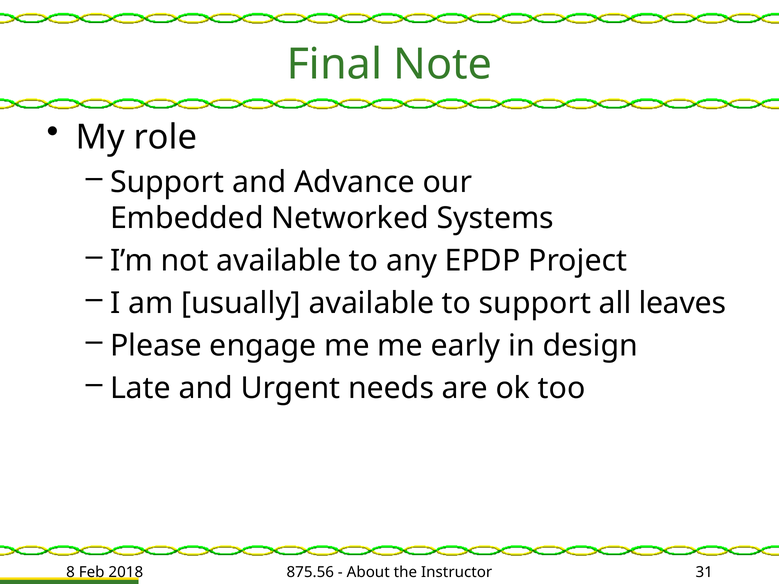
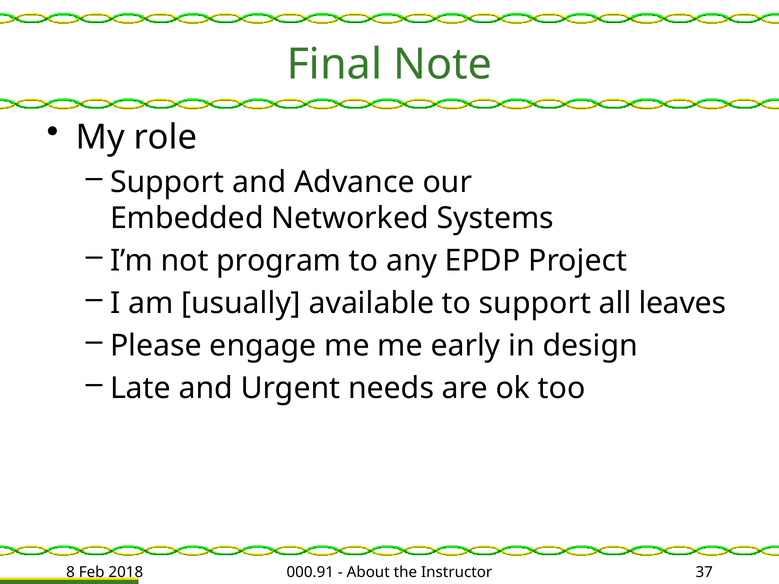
not available: available -> program (279, 261)
875.56: 875.56 -> 000.91 (310, 572)
31: 31 -> 37 (704, 572)
